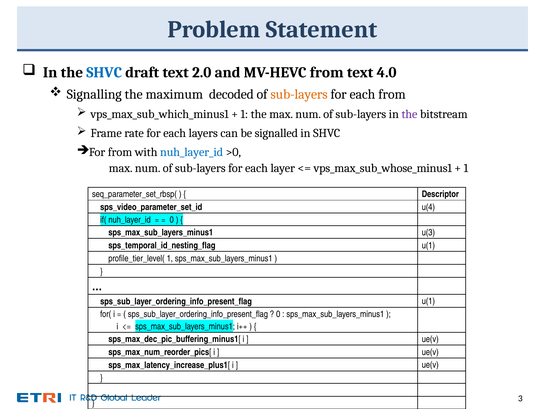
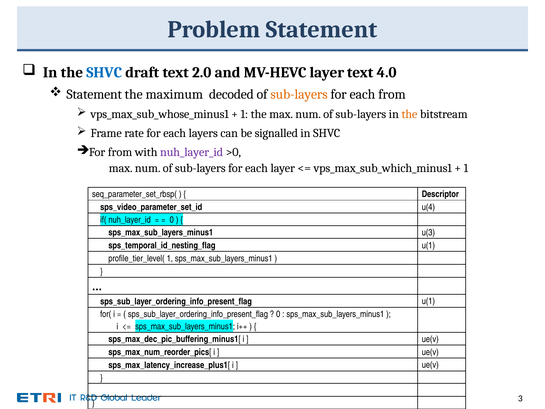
MV-HEVC from: from -> layer (327, 72)
Signalling: Signalling -> Statement (94, 94)
vps_max_sub_which_minus1: vps_max_sub_which_minus1 -> vps_max_sub_whose_minus1 (160, 114)
the colour: purple -> orange (409, 114)
nuh_layer_id colour: blue -> purple (192, 152)
vps_max_sub_whose_minus1: vps_max_sub_whose_minus1 -> vps_max_sub_which_minus1 (383, 168)
